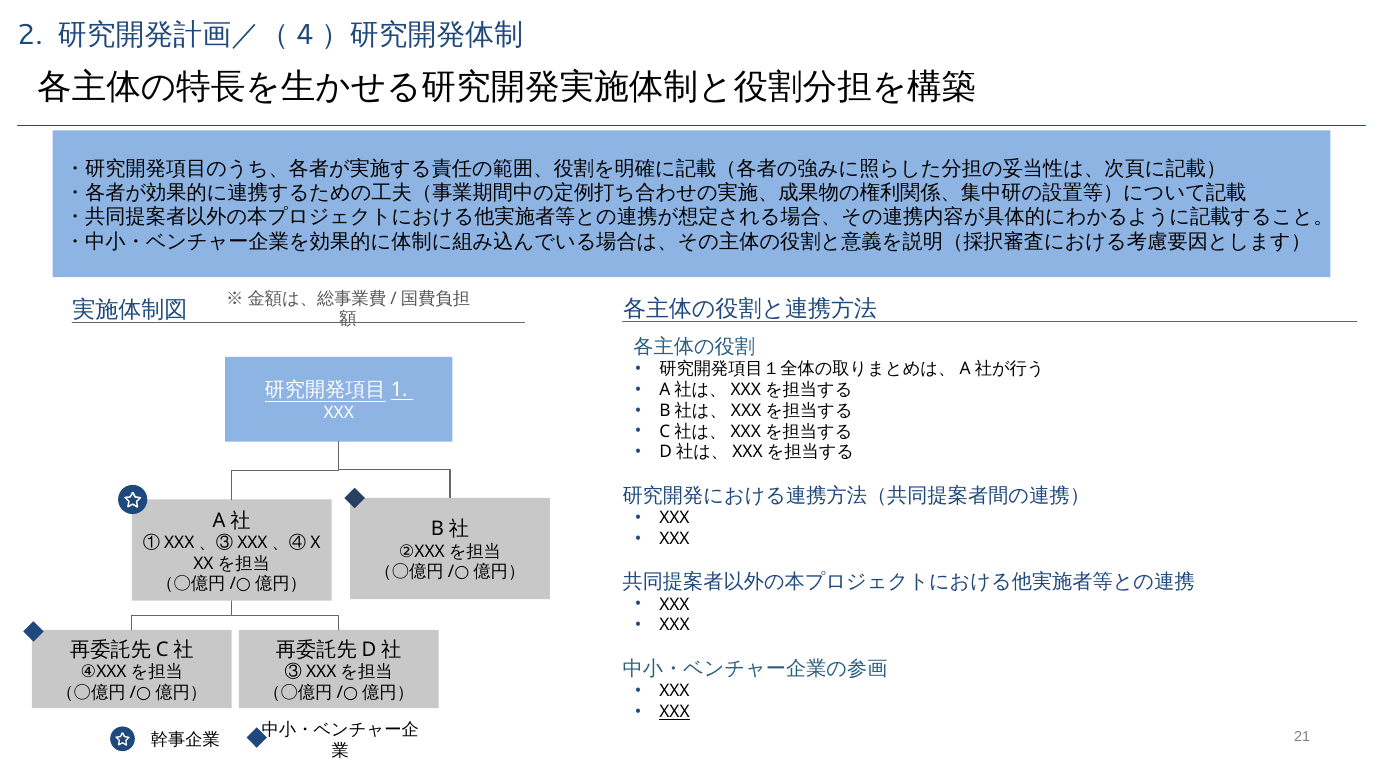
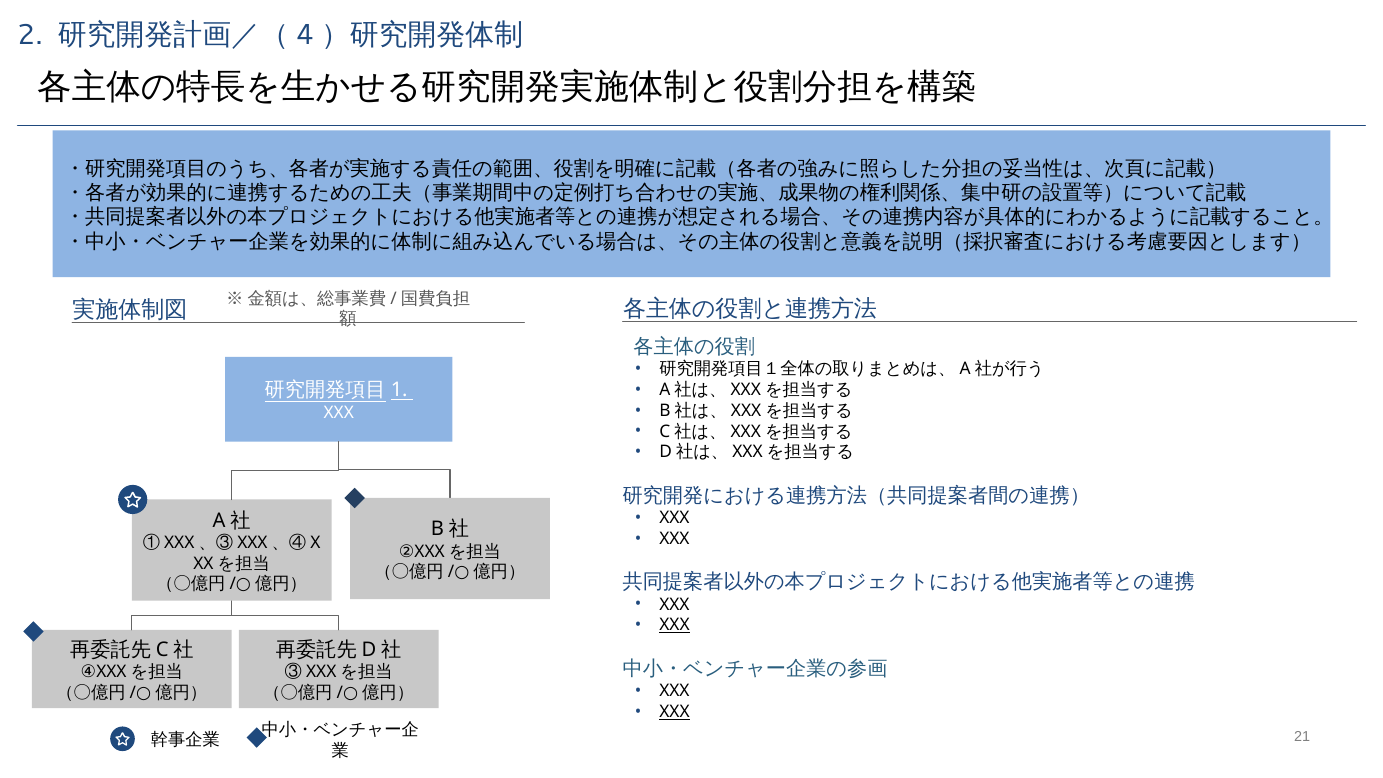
XXX underline: none -> present (674, 625)
